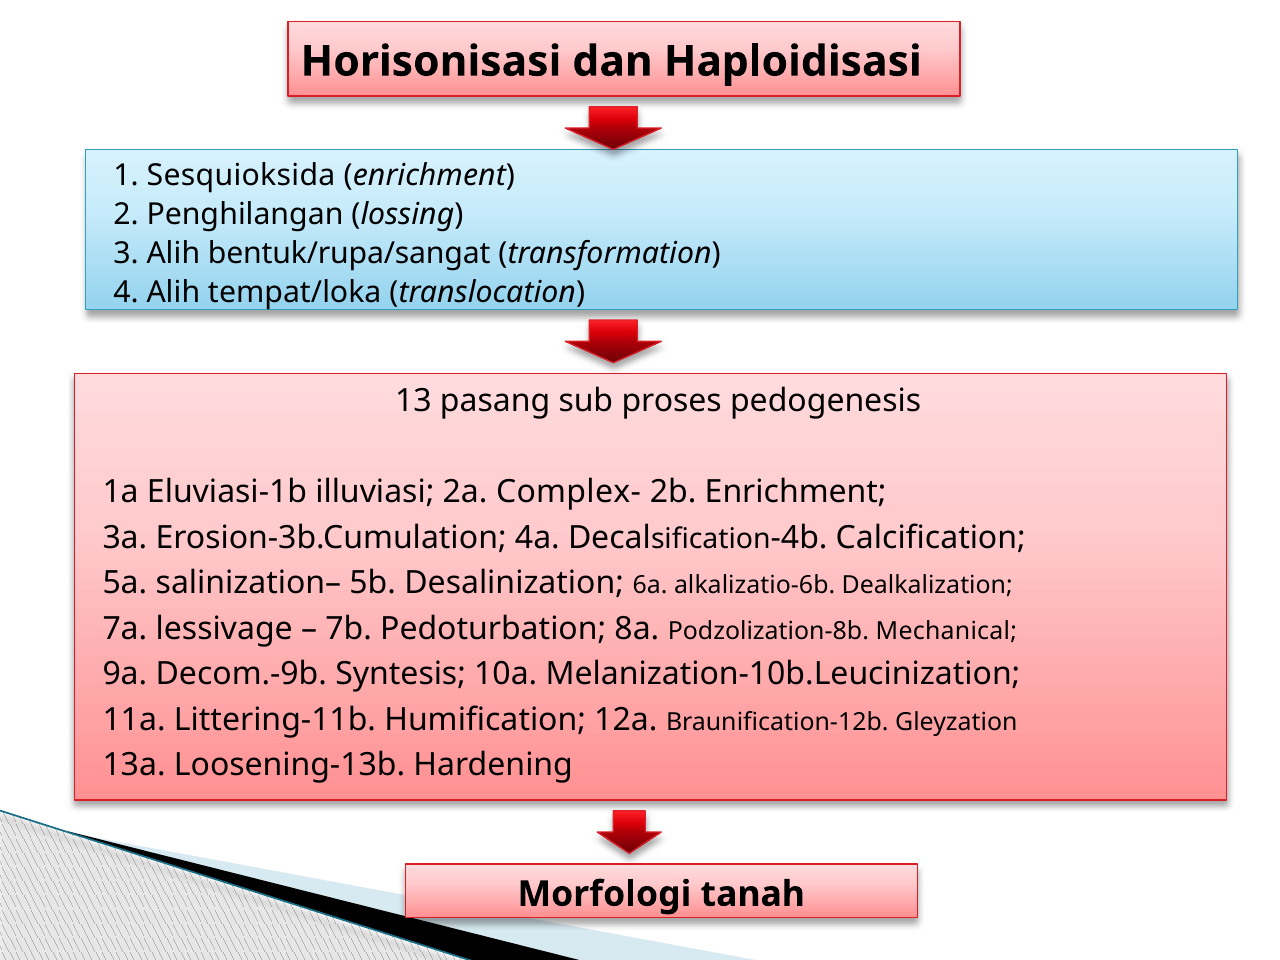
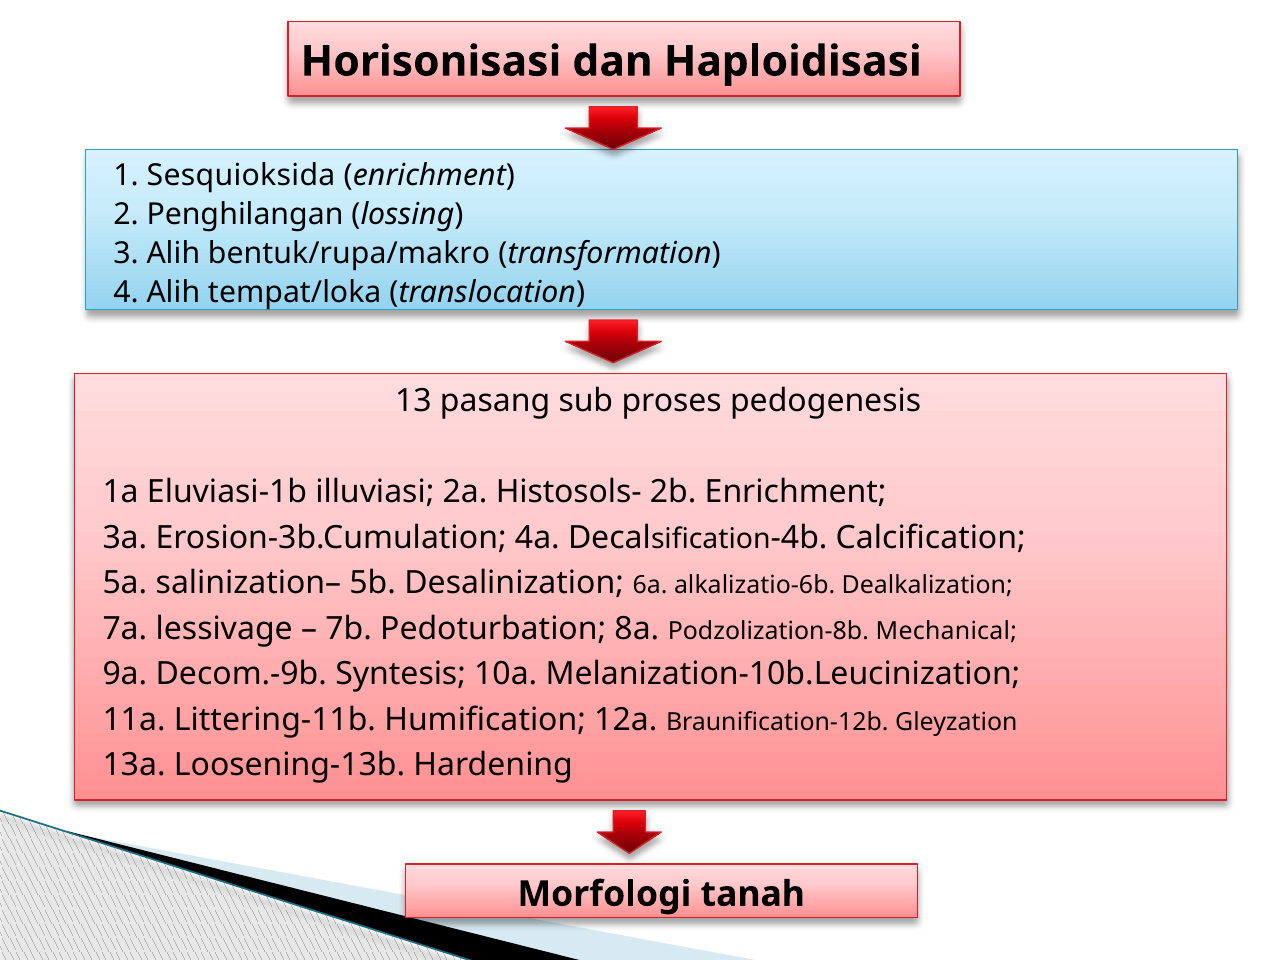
bentuk/rupa/sangat: bentuk/rupa/sangat -> bentuk/rupa/makro (349, 254)
Complex-: Complex- -> Histosols- (569, 492)
